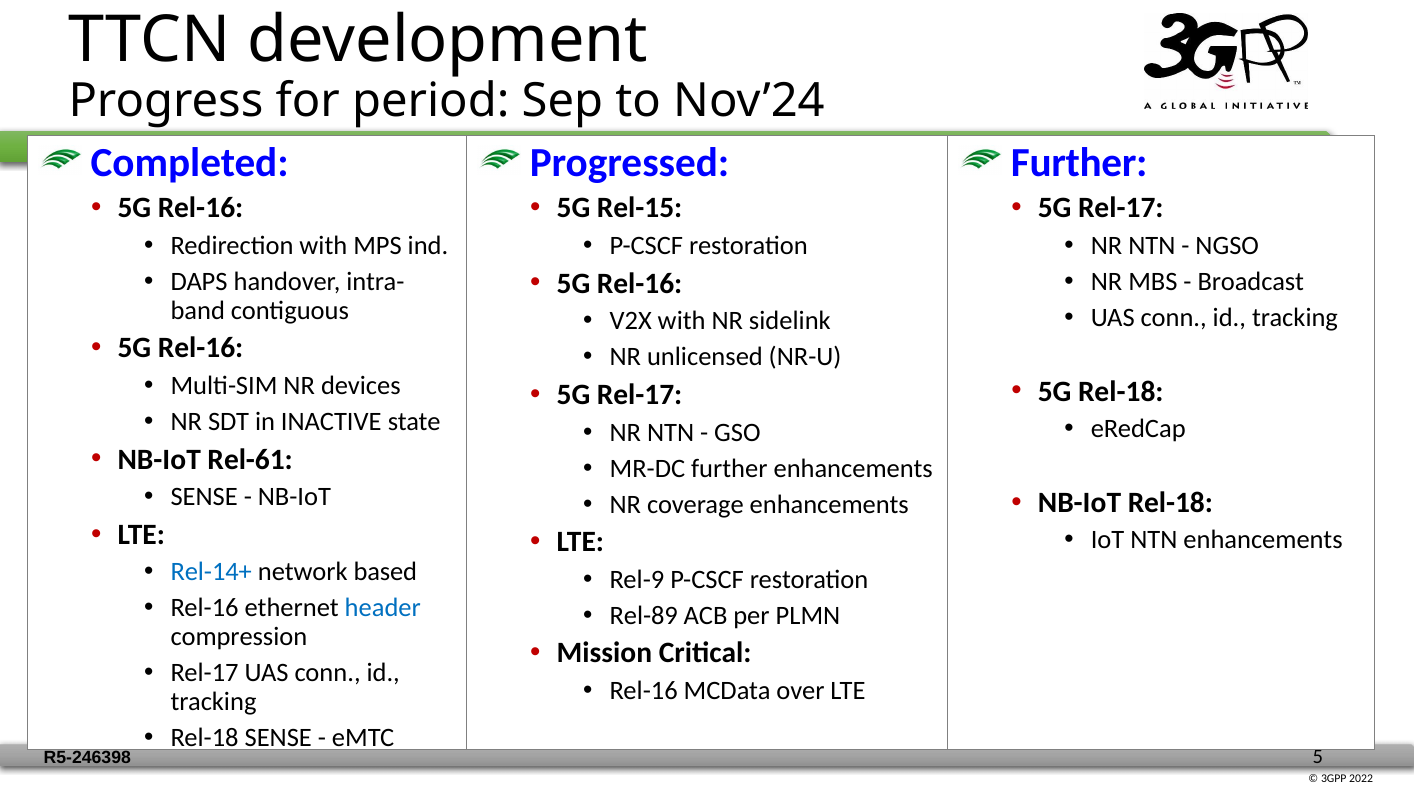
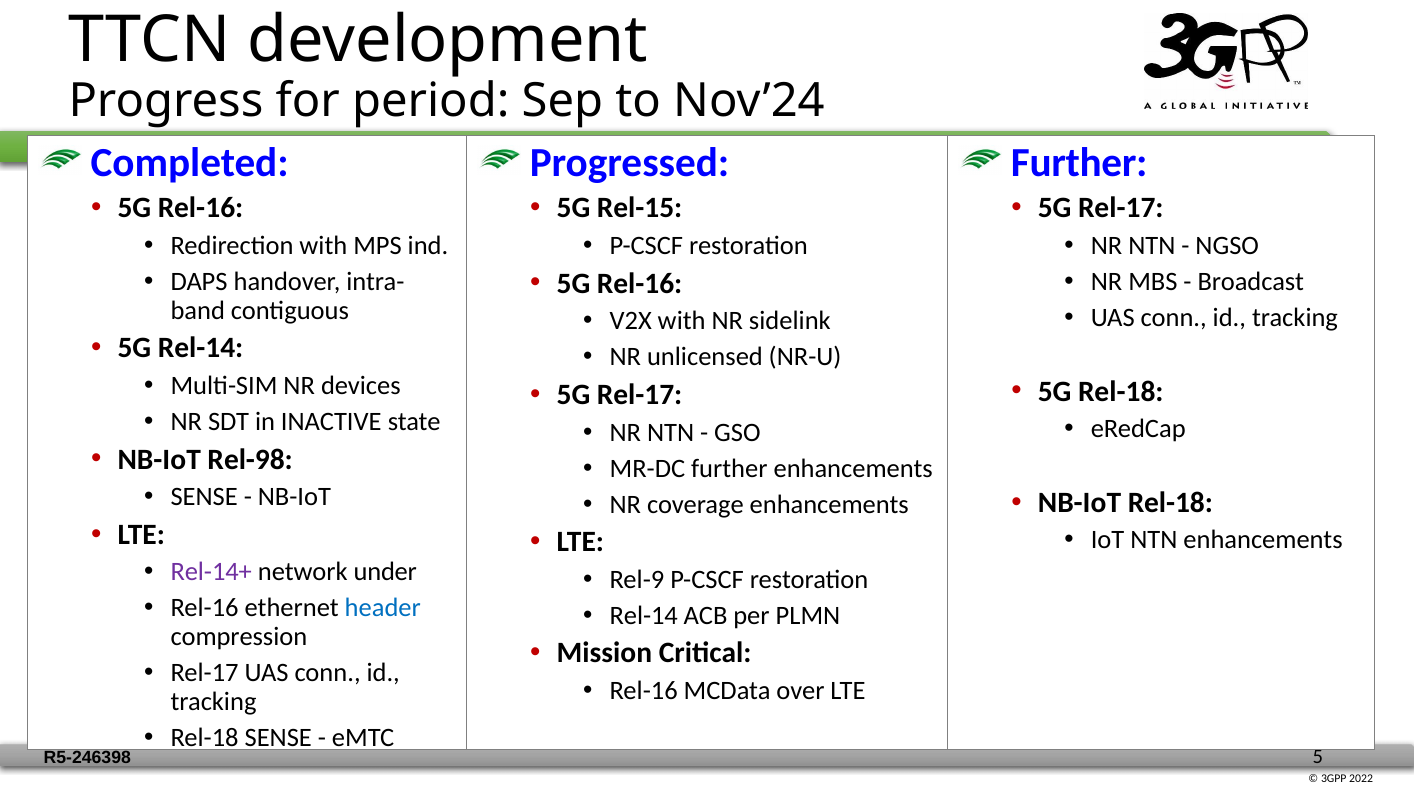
Rel-16: Rel-16 -> Rel-14 (201, 348)
Rel-61: Rel-61 -> Rel-98 (250, 459)
Rel-14+ colour: blue -> purple (211, 572)
based: based -> under (385, 572)
Rel-89: Rel-89 -> Rel-14 (644, 615)
